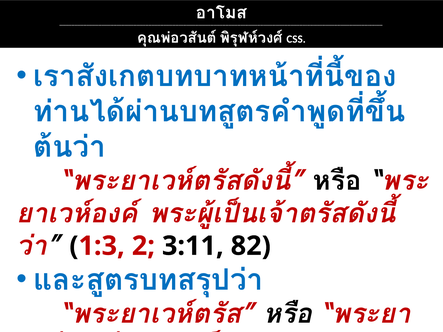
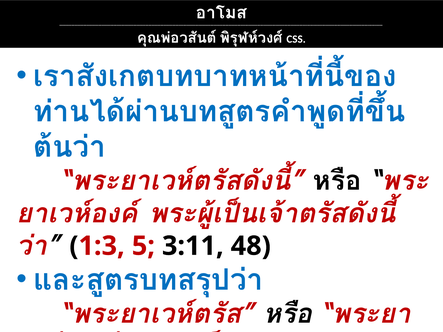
2: 2 -> 5 (143, 246)
82: 82 -> 48 (251, 246)
